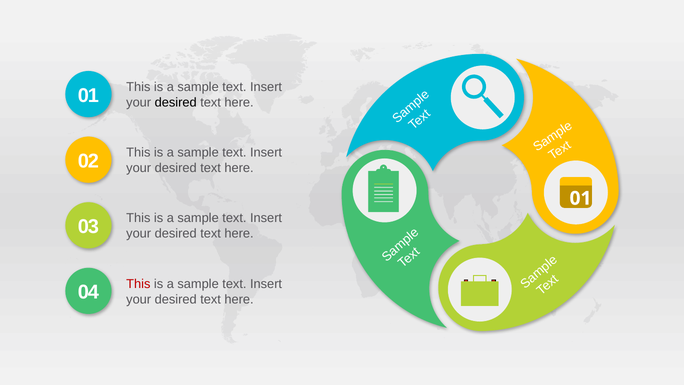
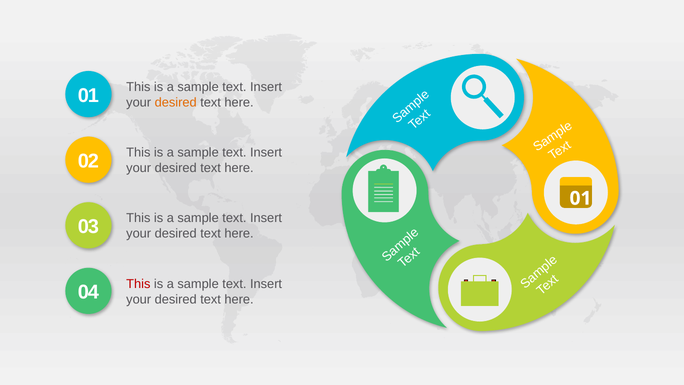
desired colour: black -> orange (176, 102)
